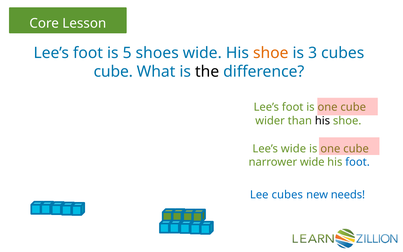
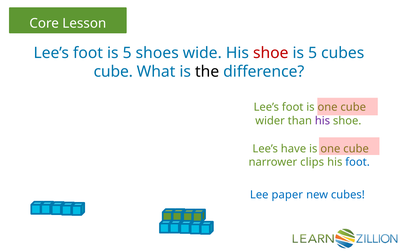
shoe colour: orange -> red (271, 53)
3: 3 -> 5 (313, 53)
his colour: black -> purple (322, 121)
Lee’s wide: wide -> have (293, 149)
narrower wide: wide -> clips (312, 162)
Lee cubes: cubes -> paper (287, 195)
new needs: needs -> cubes (348, 195)
